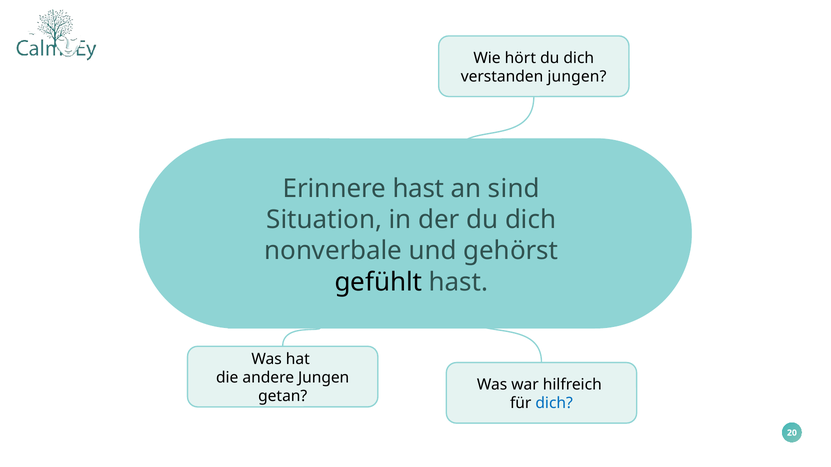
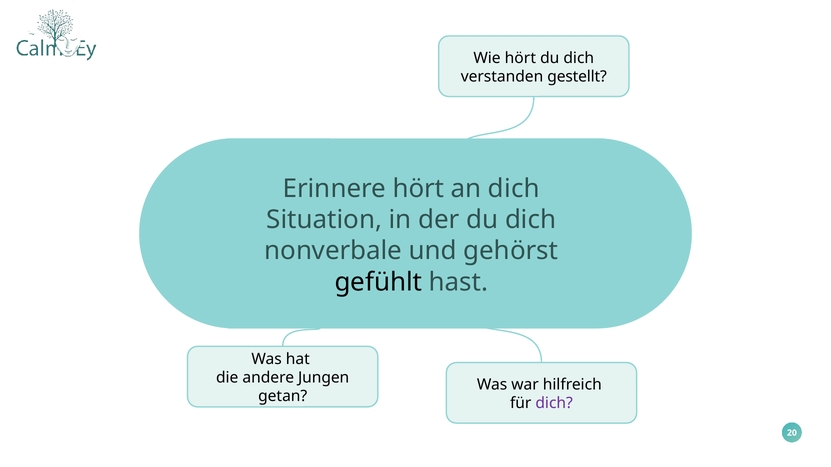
verstanden jungen: jungen -> gestellt (577, 77)
Erinnere hast: hast -> hört (418, 189)
an sind: sind -> dich (514, 189)
dich colour: blue -> purple (554, 404)
